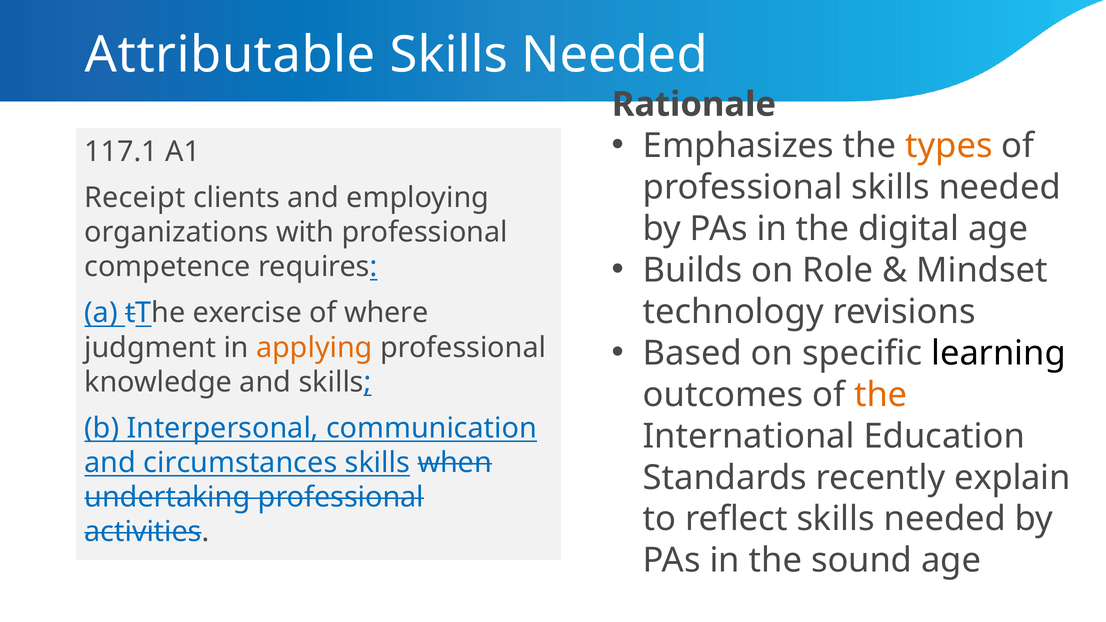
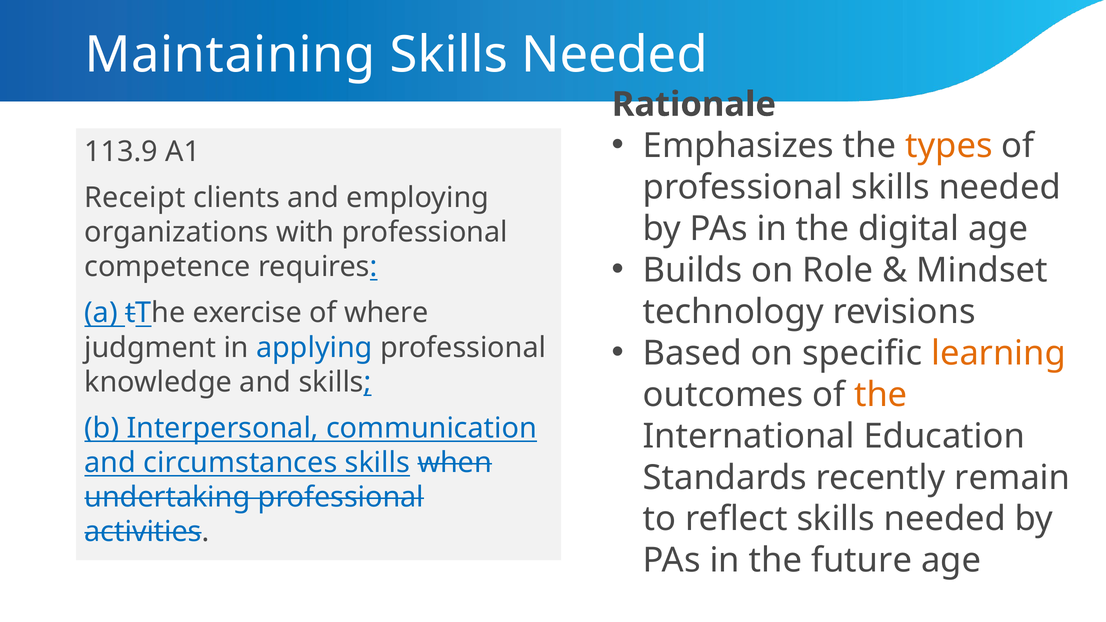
Attributable: Attributable -> Maintaining (230, 55)
117.1: 117.1 -> 113.9 (121, 152)
learning colour: black -> orange (999, 353)
applying colour: orange -> blue (314, 348)
explain: explain -> remain (1012, 478)
sound: sound -> future (862, 561)
